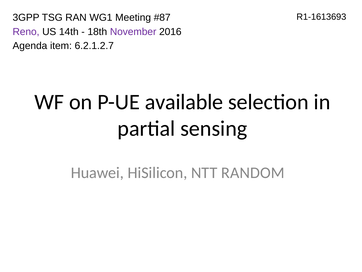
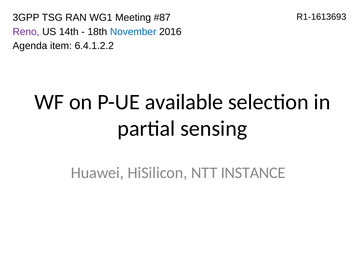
November colour: purple -> blue (133, 32)
6.2.1.2.7: 6.2.1.2.7 -> 6.4.1.2.2 (94, 46)
RANDOM: RANDOM -> INSTANCE (253, 172)
